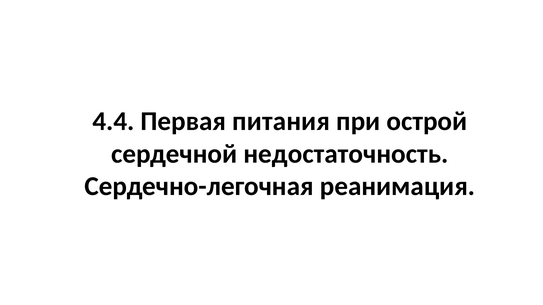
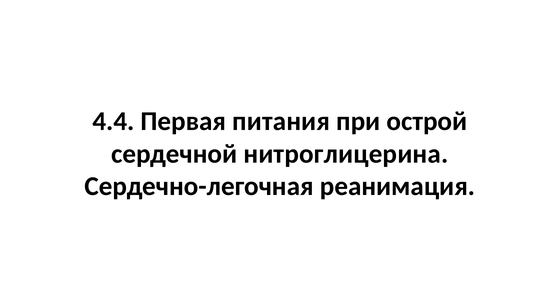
недостаточность: недостаточность -> нитроглицерина (346, 154)
